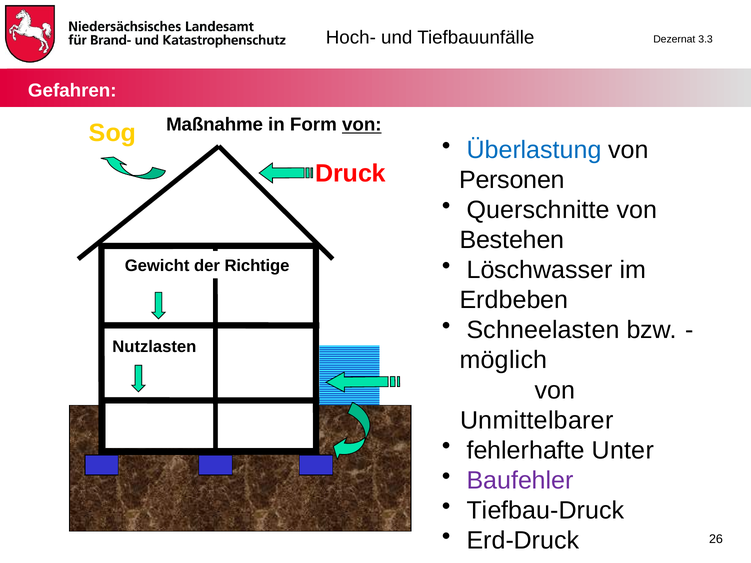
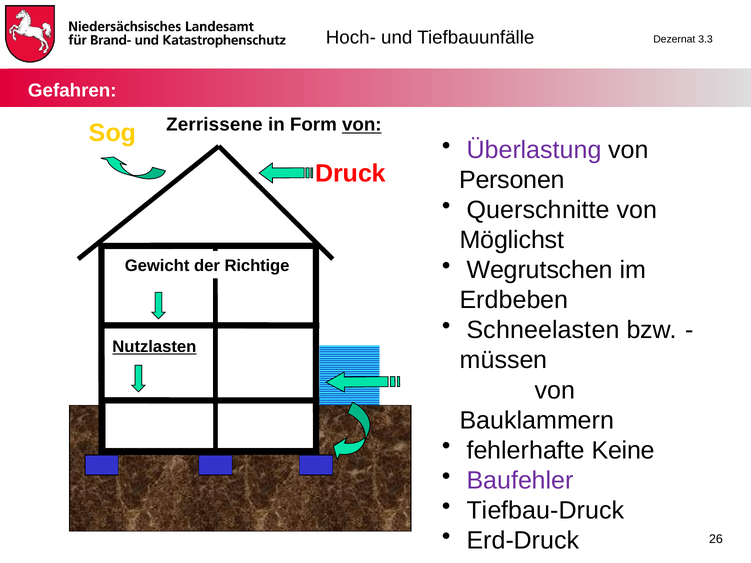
Maßnahme: Maßnahme -> Zerrissene (214, 125)
Überlastung colour: blue -> purple (534, 150)
Bestehen: Bestehen -> Möglichst (512, 240)
Löschwasser: Löschwasser -> Wegrutschen (540, 270)
Nutzlasten underline: none -> present (154, 347)
möglich: möglich -> müssen (504, 360)
Unmittelbarer: Unmittelbarer -> Bauklammern (537, 420)
Unter: Unter -> Keine (623, 450)
